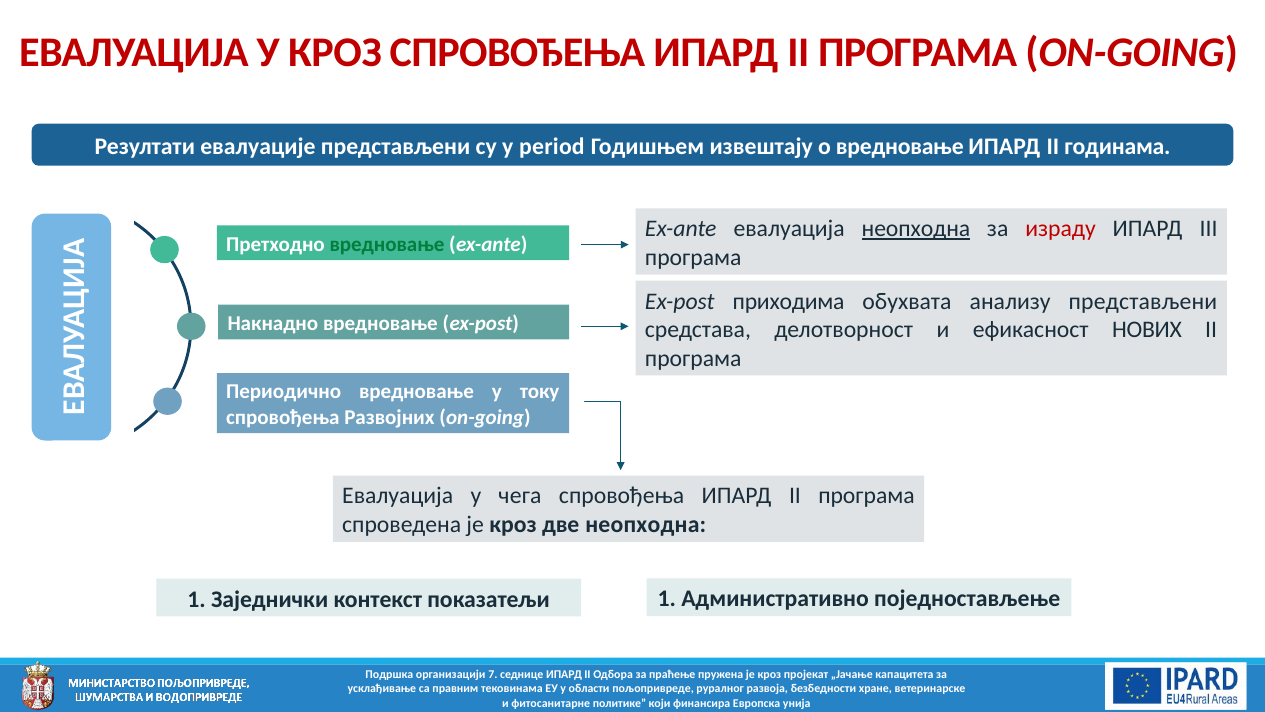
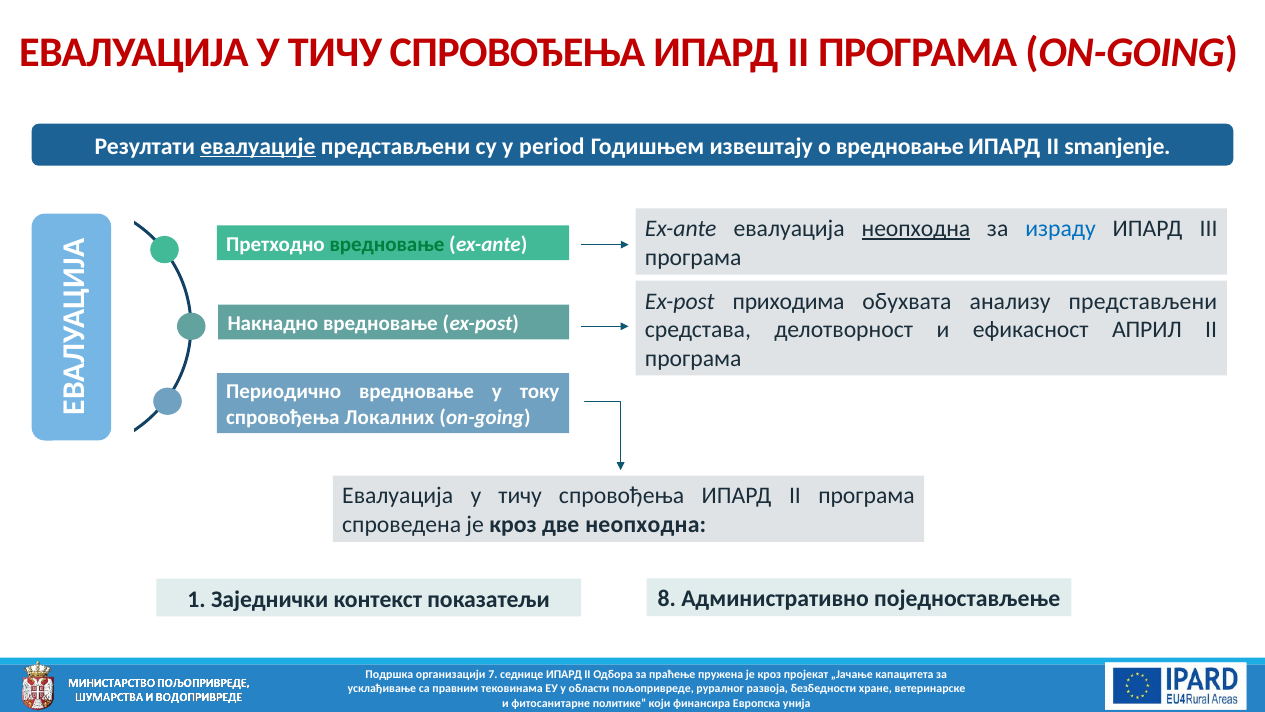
КРОЗ: КРОЗ -> ТИЧУ (335, 52)
евалуације underline: none -> present (258, 146)
годинама: годинама -> smanjenje (1118, 146)
израду colour: red -> blue (1061, 229)
НОВИХ: НОВИХ -> АПРИЛ (1147, 329)
Развојних: Развојних -> Локалних (389, 417)
чега: чега -> тичу (520, 496)
показатељи 1: 1 -> 8 (667, 598)
